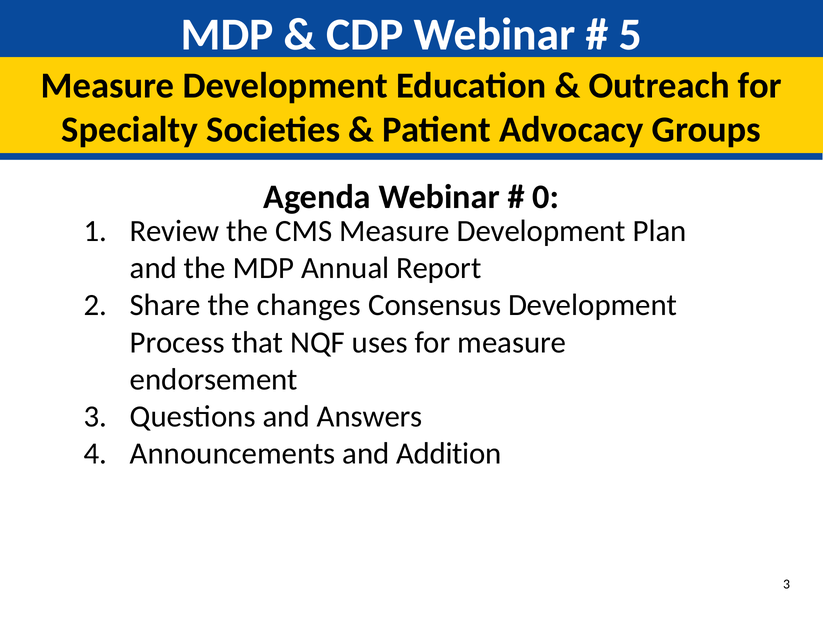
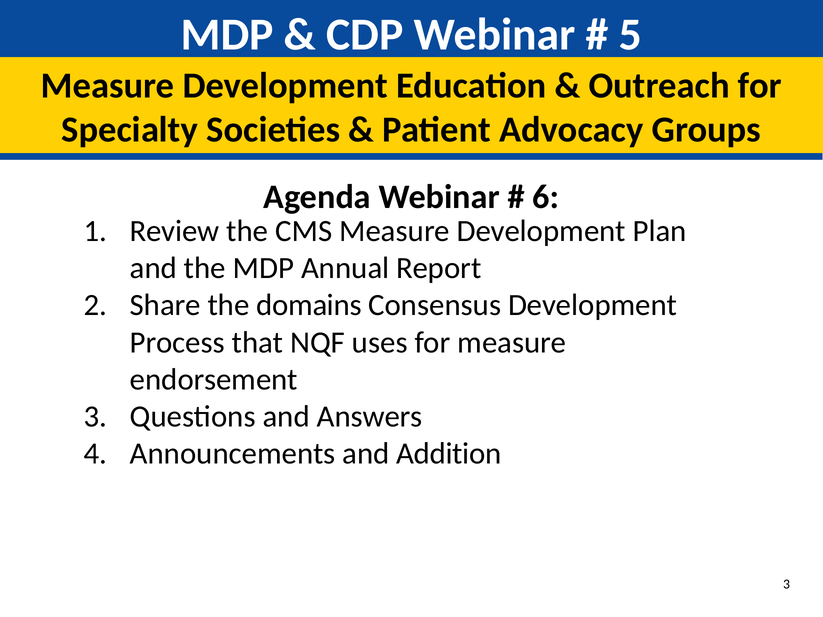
0: 0 -> 6 (546, 197)
changes: changes -> domains (309, 305)
